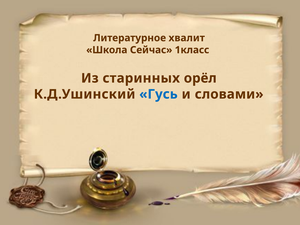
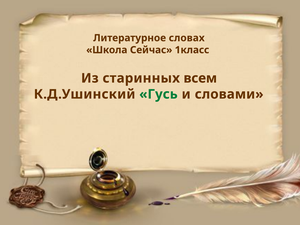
хвалит: хвалит -> словах (187, 38)
орёл: орёл -> всем (200, 78)
Гусь colour: blue -> green (158, 94)
